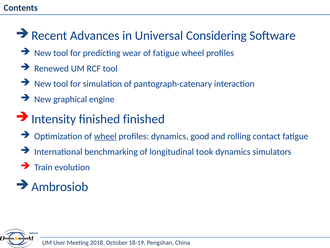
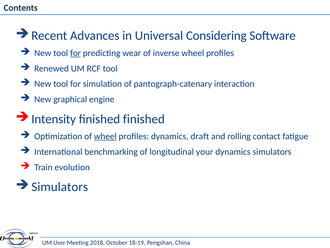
for underline: none -> present (76, 53)
of fatigue: fatigue -> inverse (166, 53)
good: good -> draft (200, 136)
took: took -> your (205, 152)
Ambrosiob: Ambrosiob -> Simulators (60, 187)
